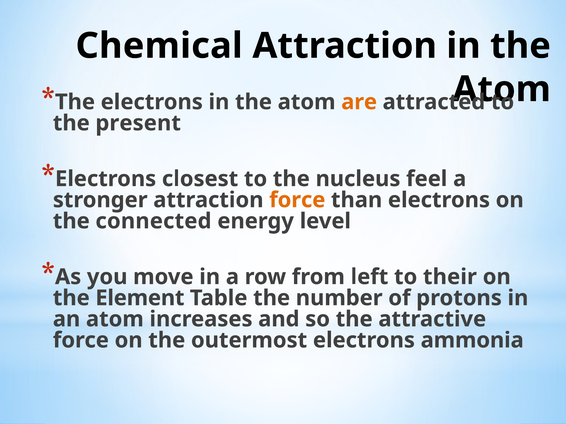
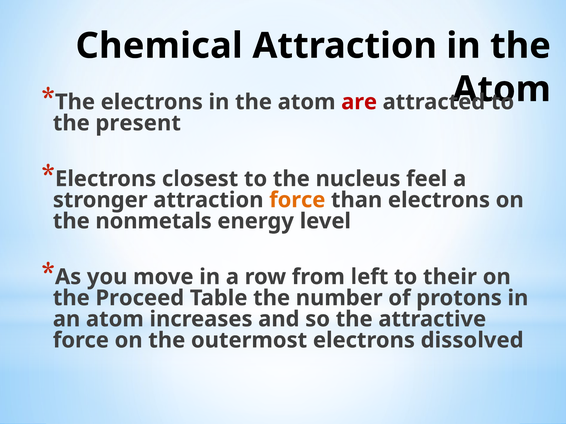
are colour: orange -> red (359, 102)
connected: connected -> nonmetals (154, 221)
Element: Element -> Proceed (140, 298)
ammonia: ammonia -> dissolved (472, 341)
